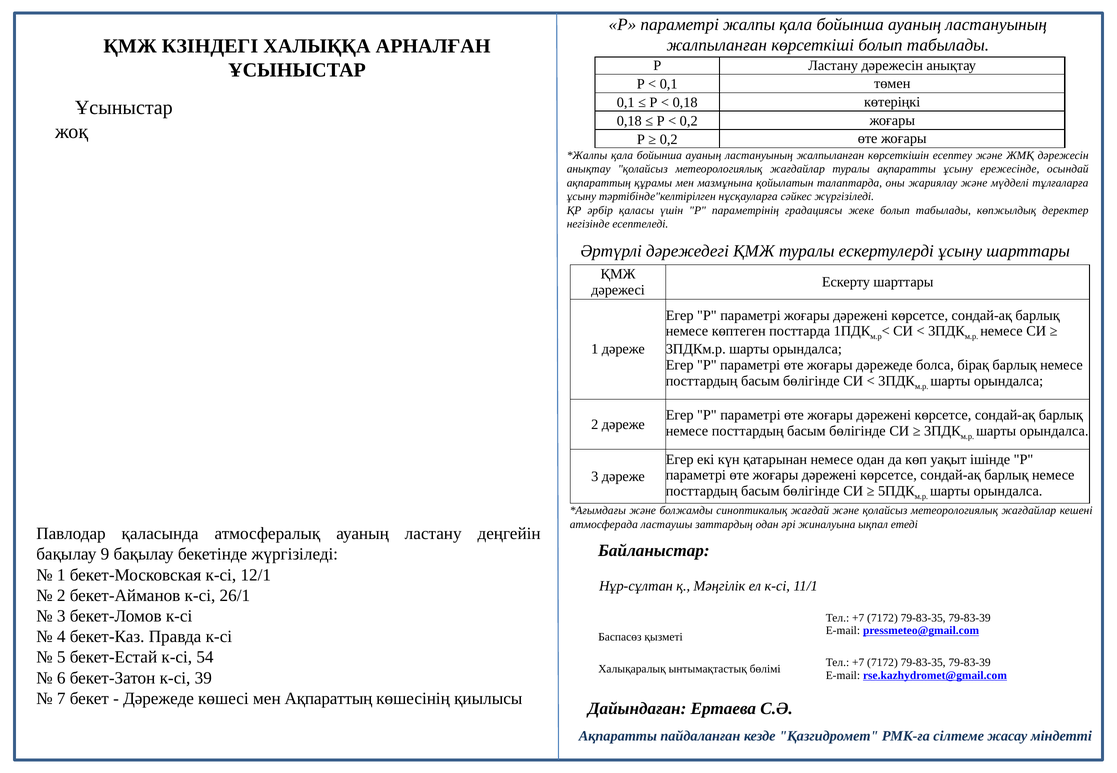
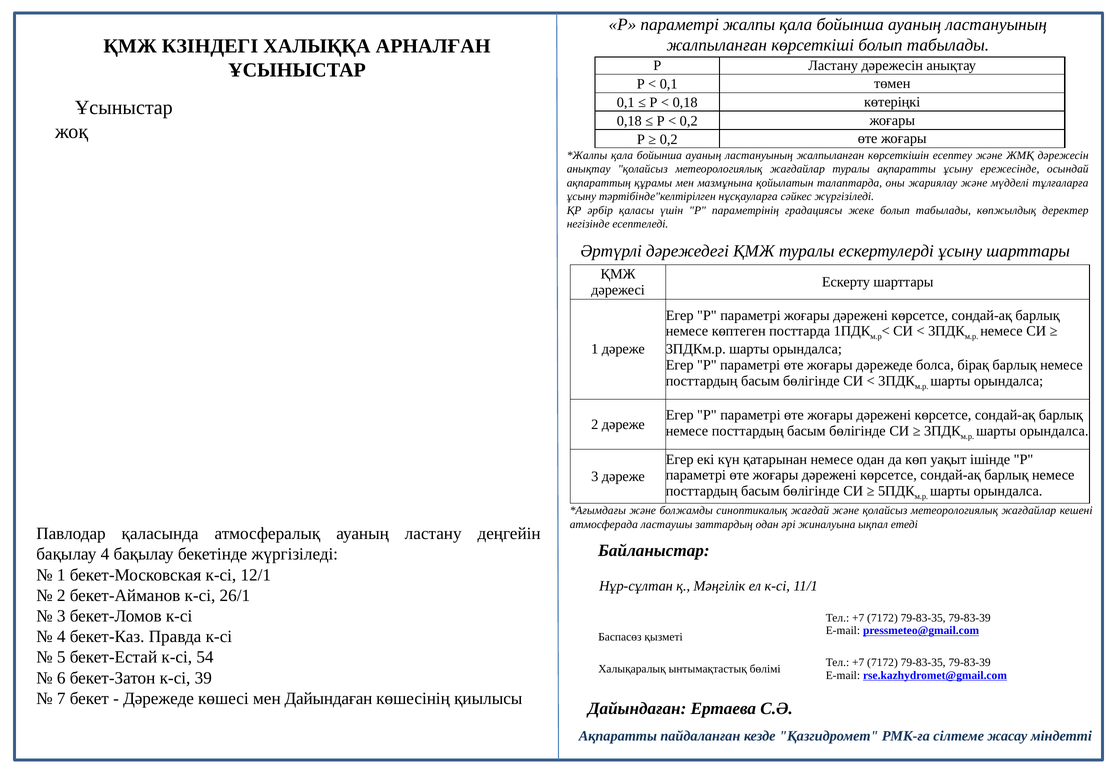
бақылау 9: 9 -> 4 (105, 554)
мен Ақпараттың: Ақпараттың -> Дайындаған (328, 699)
